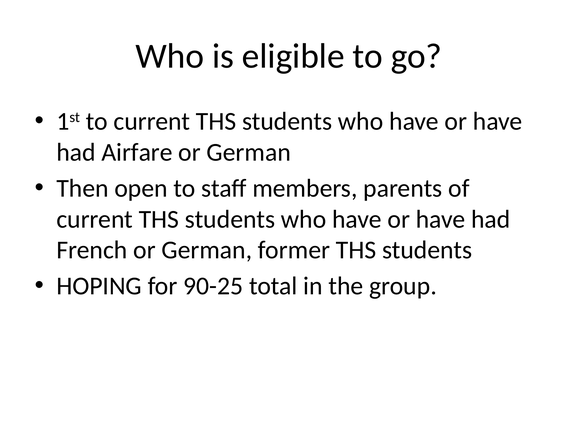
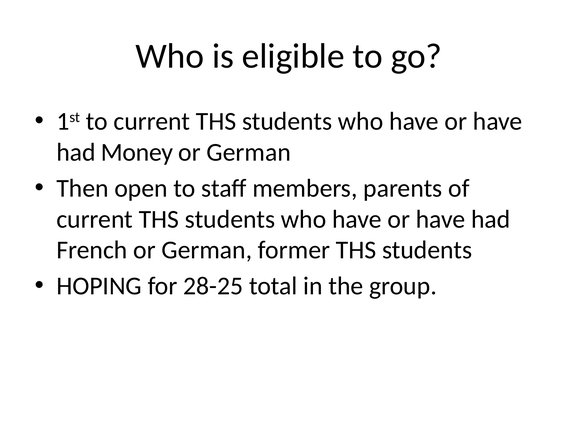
Airfare: Airfare -> Money (137, 152)
90-25: 90-25 -> 28-25 (213, 286)
